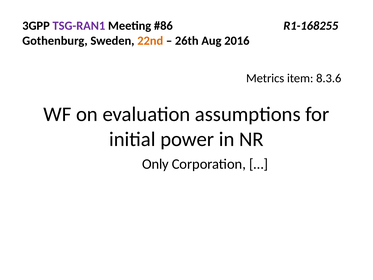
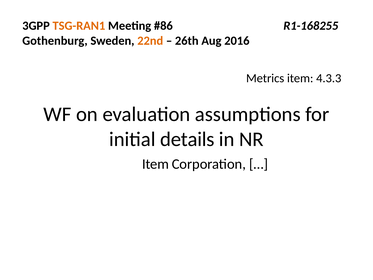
TSG-RAN1 colour: purple -> orange (79, 26)
8.3.6: 8.3.6 -> 4.3.3 (329, 78)
power: power -> details (187, 139)
Only: Only -> Item (155, 164)
